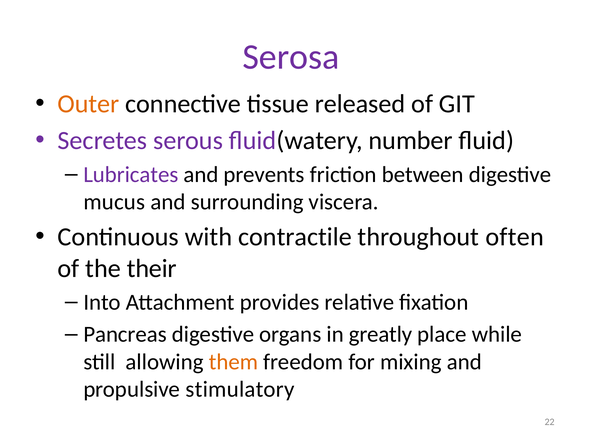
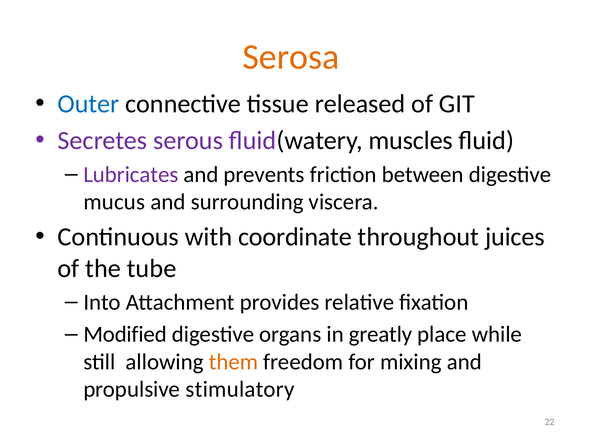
Serosa colour: purple -> orange (291, 57)
Outer colour: orange -> blue (88, 104)
number: number -> muscles (411, 141)
contractile: contractile -> coordinate (295, 237)
often: often -> juices (515, 237)
their: their -> tube (152, 269)
Pancreas: Pancreas -> Modified (125, 335)
